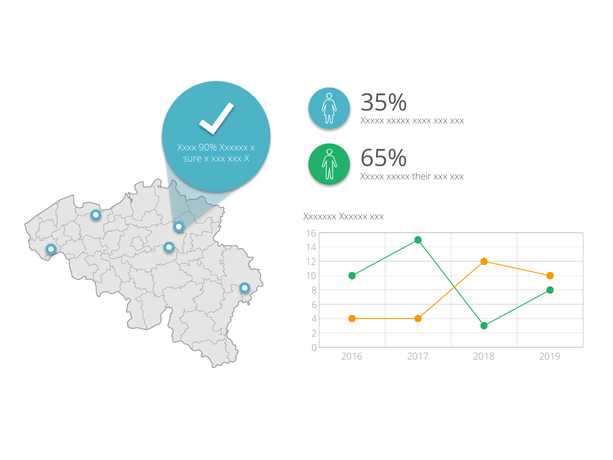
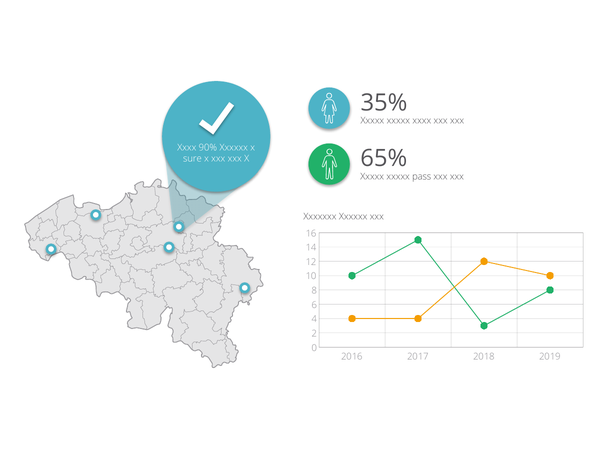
their: their -> pass (422, 176)
